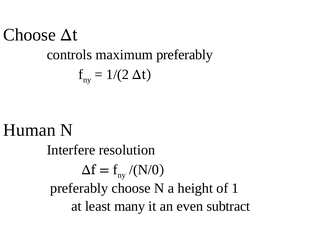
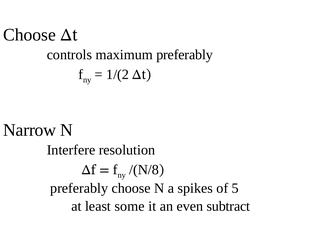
Human: Human -> Narrow (30, 130)
/(N/0: /(N/0 -> /(N/8 (144, 170)
height: height -> spikes (195, 188)
1: 1 -> 5 (235, 188)
many: many -> some (130, 206)
